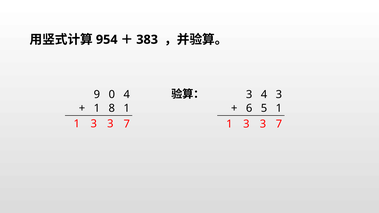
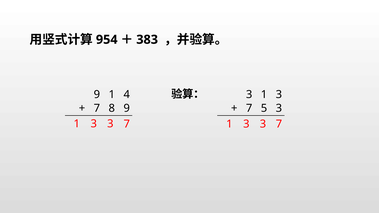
9 0: 0 -> 1 (112, 95)
4: 4 -> 1 (264, 95)
1: 1 -> 7 (97, 108)
8 1: 1 -> 9 (127, 108)
6: 6 -> 7 (249, 108)
5 1: 1 -> 3 (279, 108)
